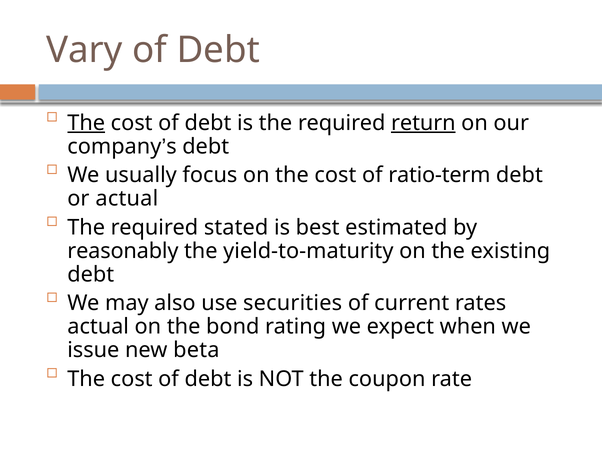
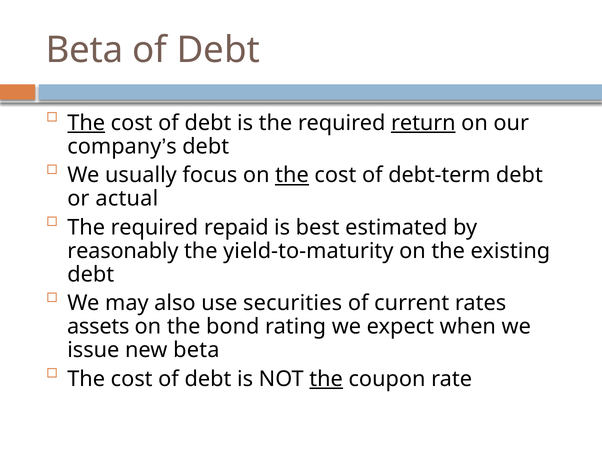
Vary: Vary -> Beta (85, 50)
the underline: none -> present (292, 175)
ratio-term: ratio-term -> debt-term (439, 175)
stated: stated -> repaid (236, 227)
actual: actual -> assets (98, 326)
the underline: none -> present (326, 379)
